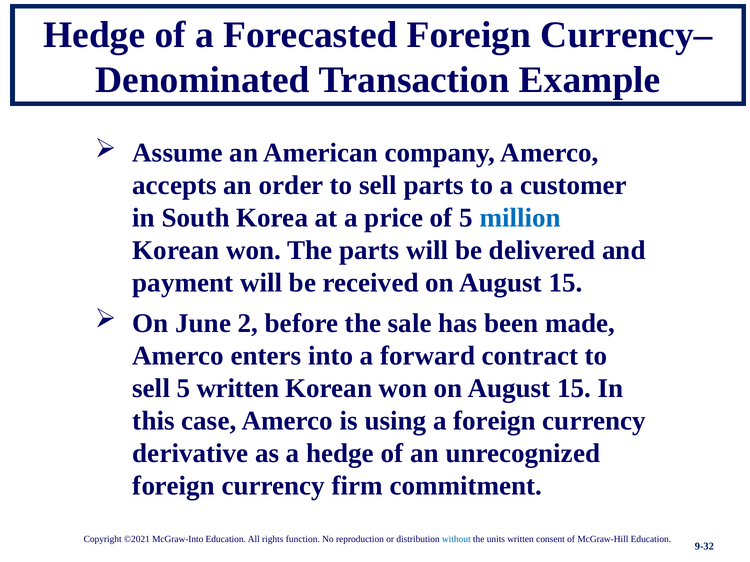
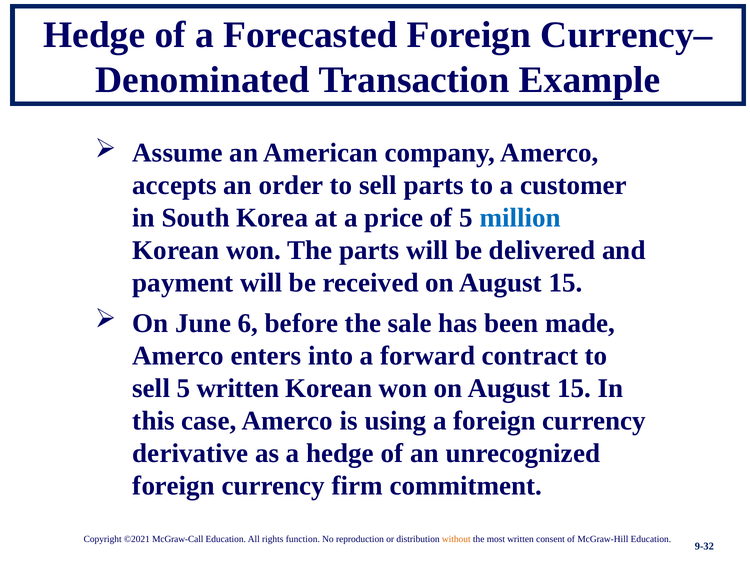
2: 2 -> 6 (248, 324)
McGraw-Into: McGraw-Into -> McGraw-Call (178, 540)
without colour: blue -> orange (456, 540)
units: units -> most (496, 540)
